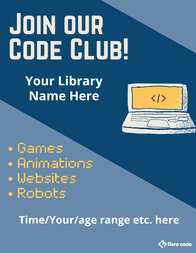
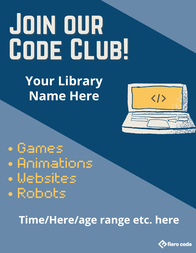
Time/Your/age: Time/Your/age -> Time/Here/age (58, 221)
